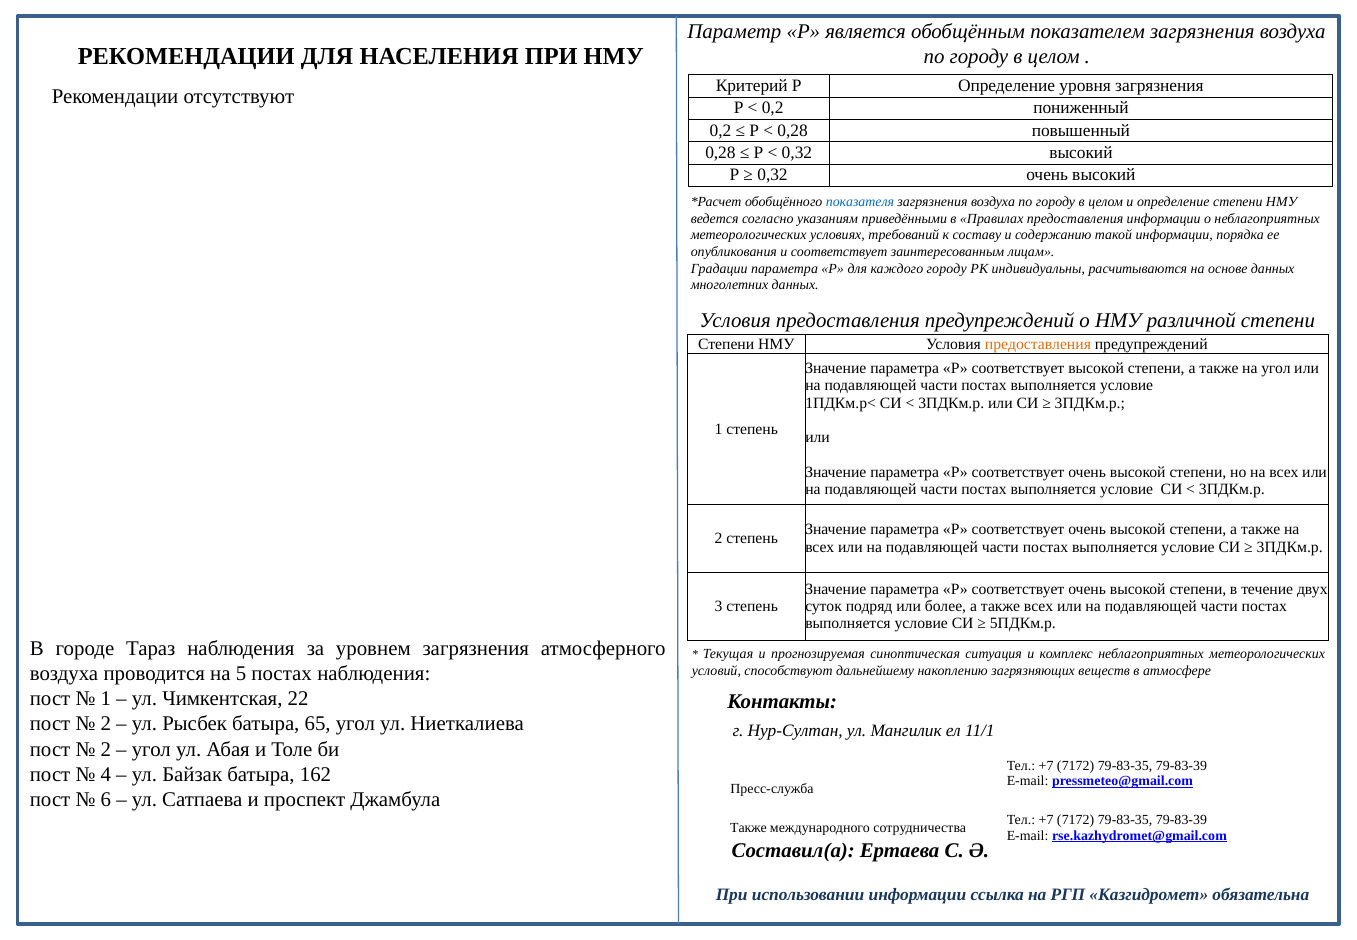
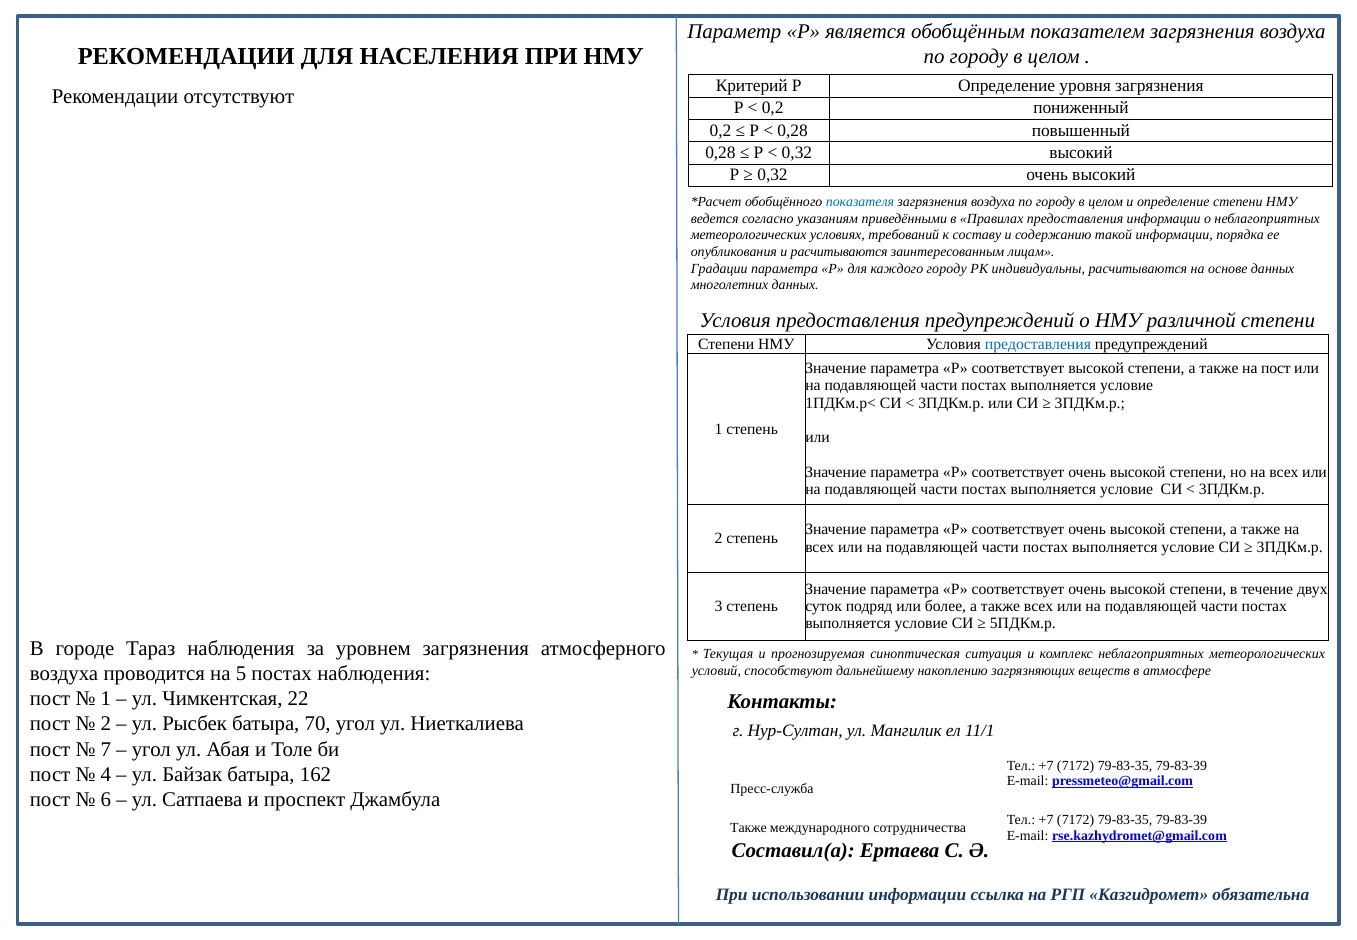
и соответствует: соответствует -> расчитываются (839, 252)
предоставления colour: orange -> blue (1038, 344)
на угол: угол -> пост (1276, 368)
65: 65 -> 70 (318, 724)
2: 2 -> 7 (106, 749)
